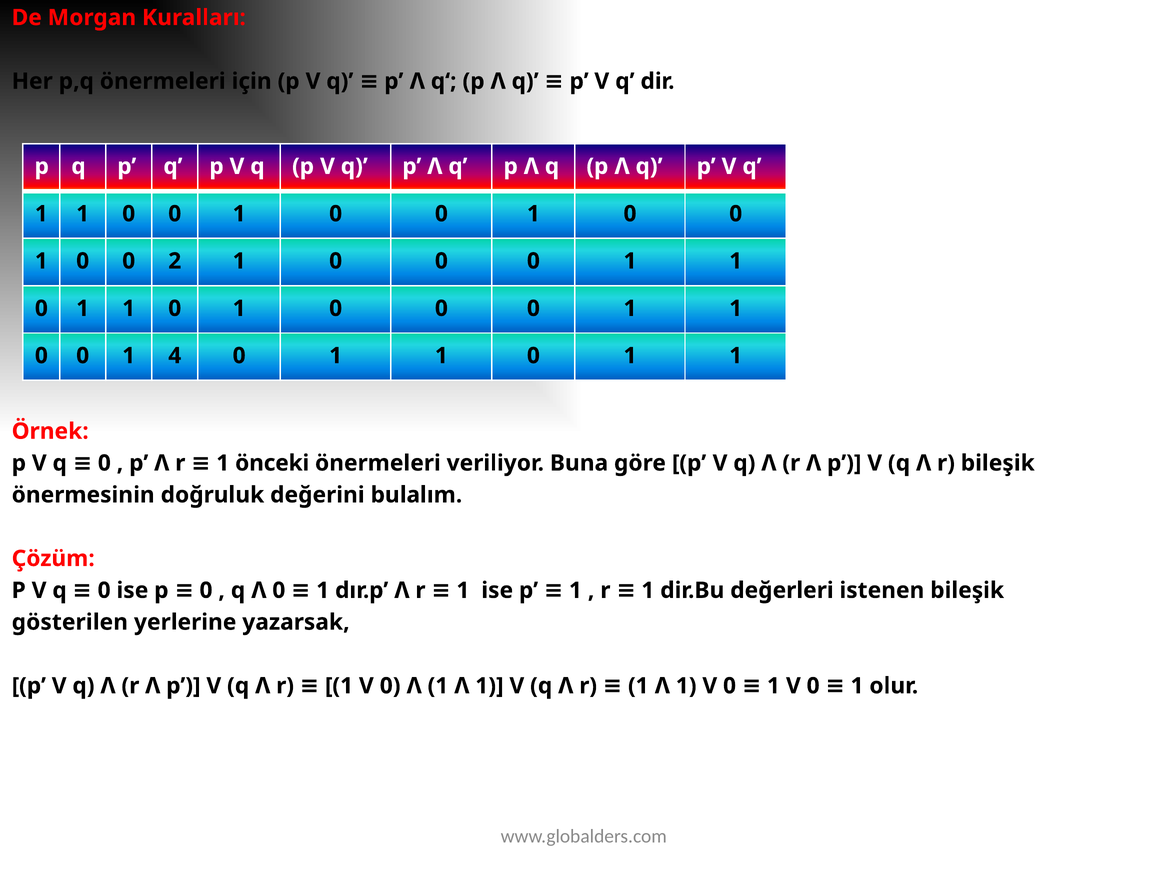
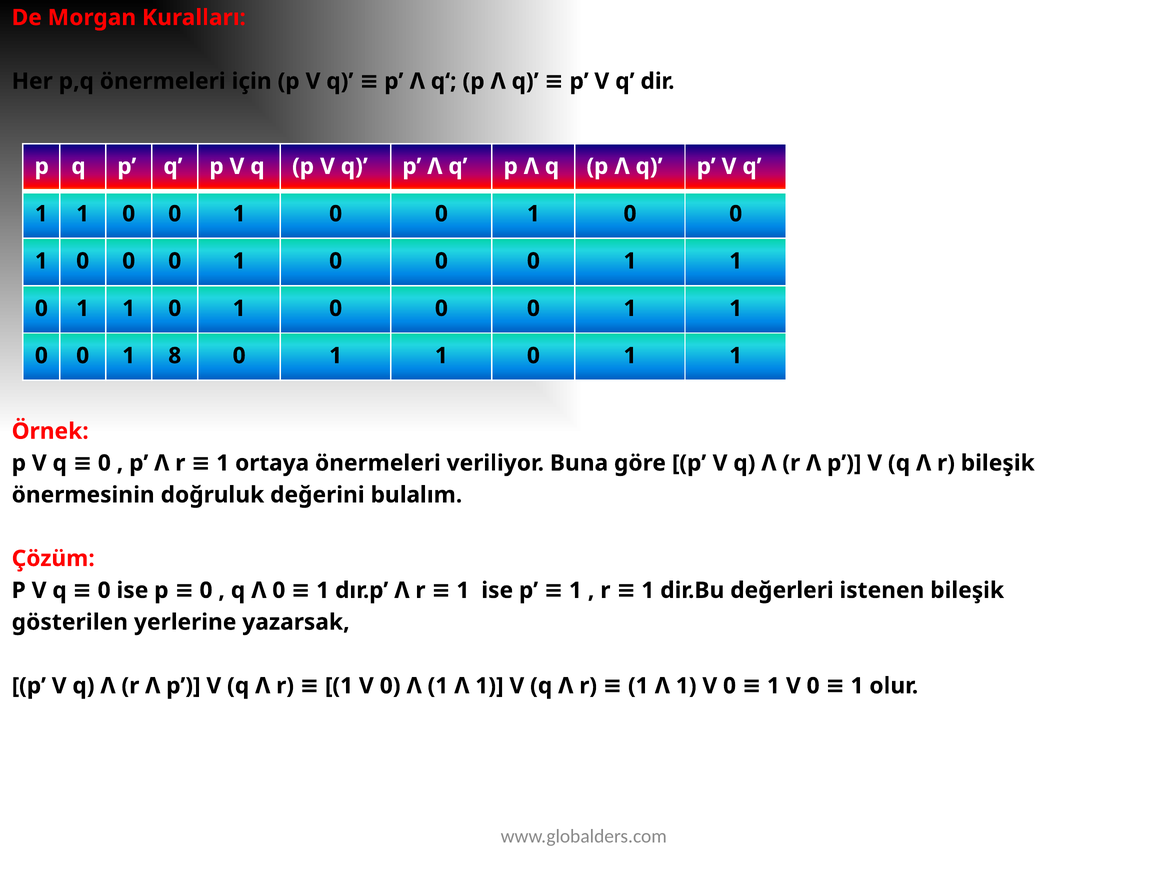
2: 2 -> 0 (175, 261)
4: 4 -> 8 (175, 356)
önceki: önceki -> ortaya (272, 463)
